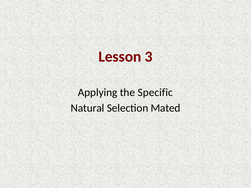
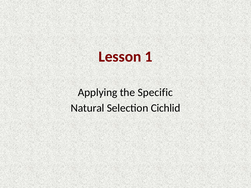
3: 3 -> 1 (149, 57)
Mated: Mated -> Cichlid (166, 108)
